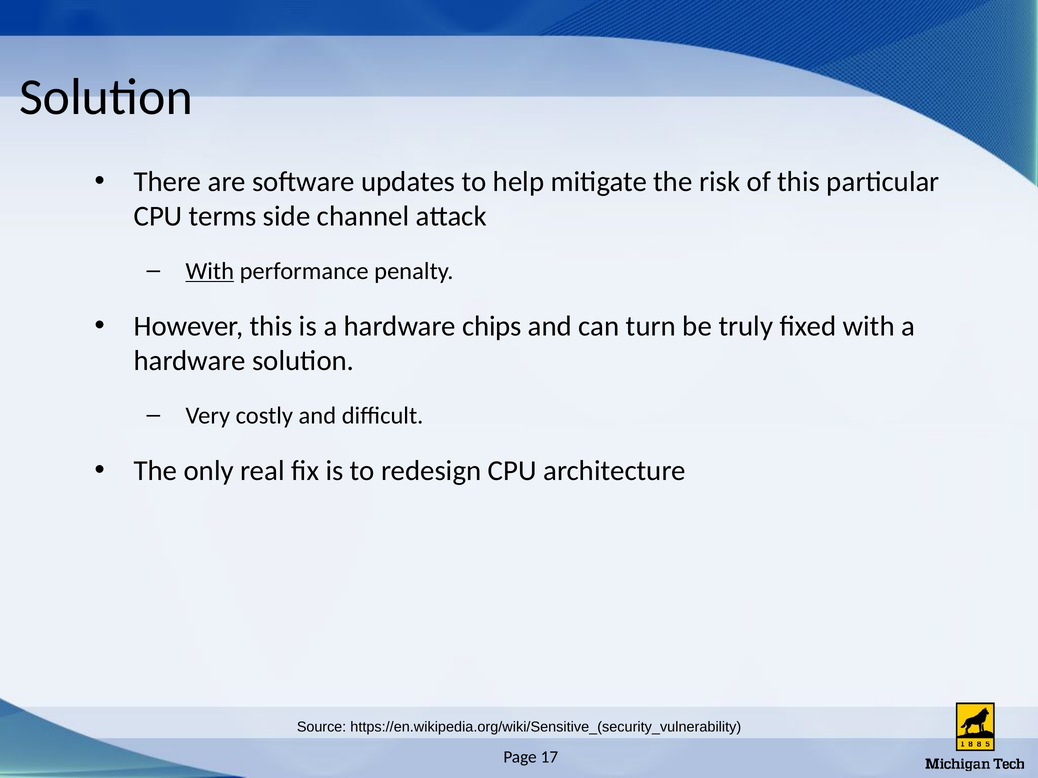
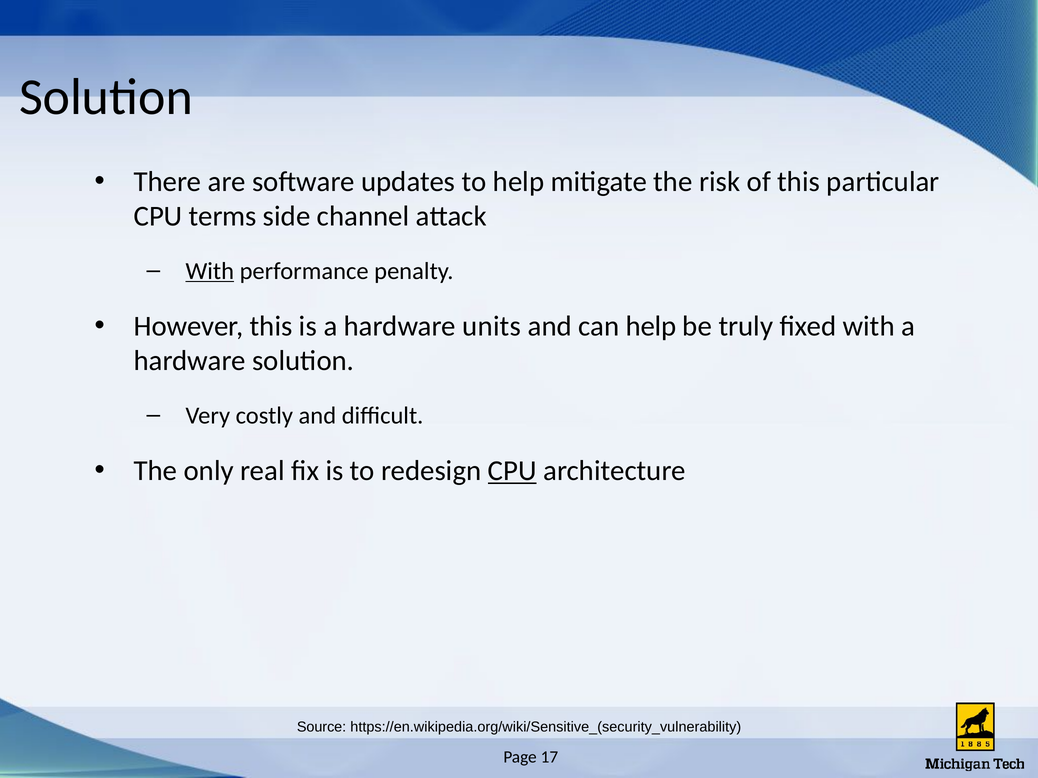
chips: chips -> units (492, 327)
can turn: turn -> help (651, 327)
CPU underline: none -> present (512, 471)
